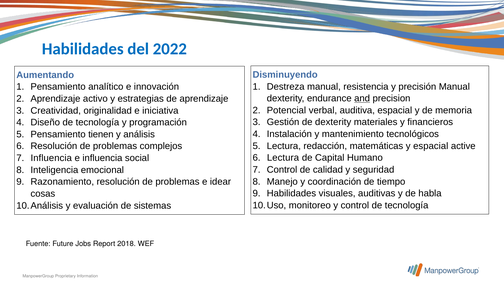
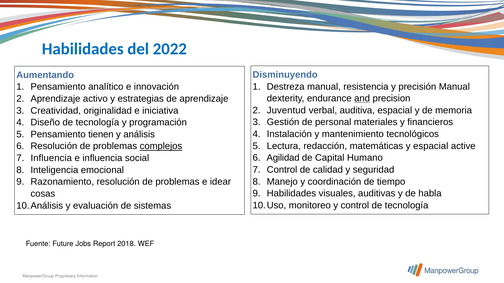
Potencial: Potencial -> Juventud (286, 111)
de dexterity: dexterity -> personal (333, 122)
complejos underline: none -> present (161, 146)
Lectura: Lectura -> Agilidad (283, 158)
